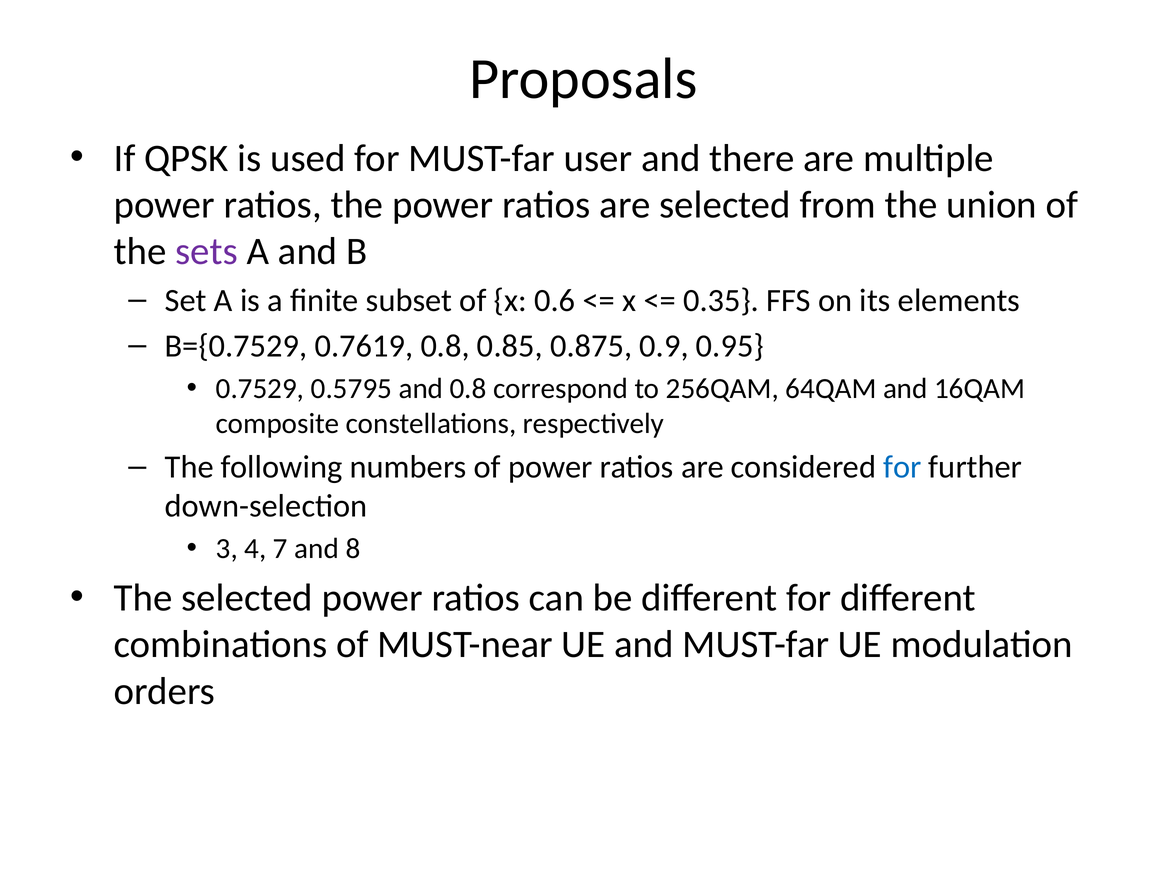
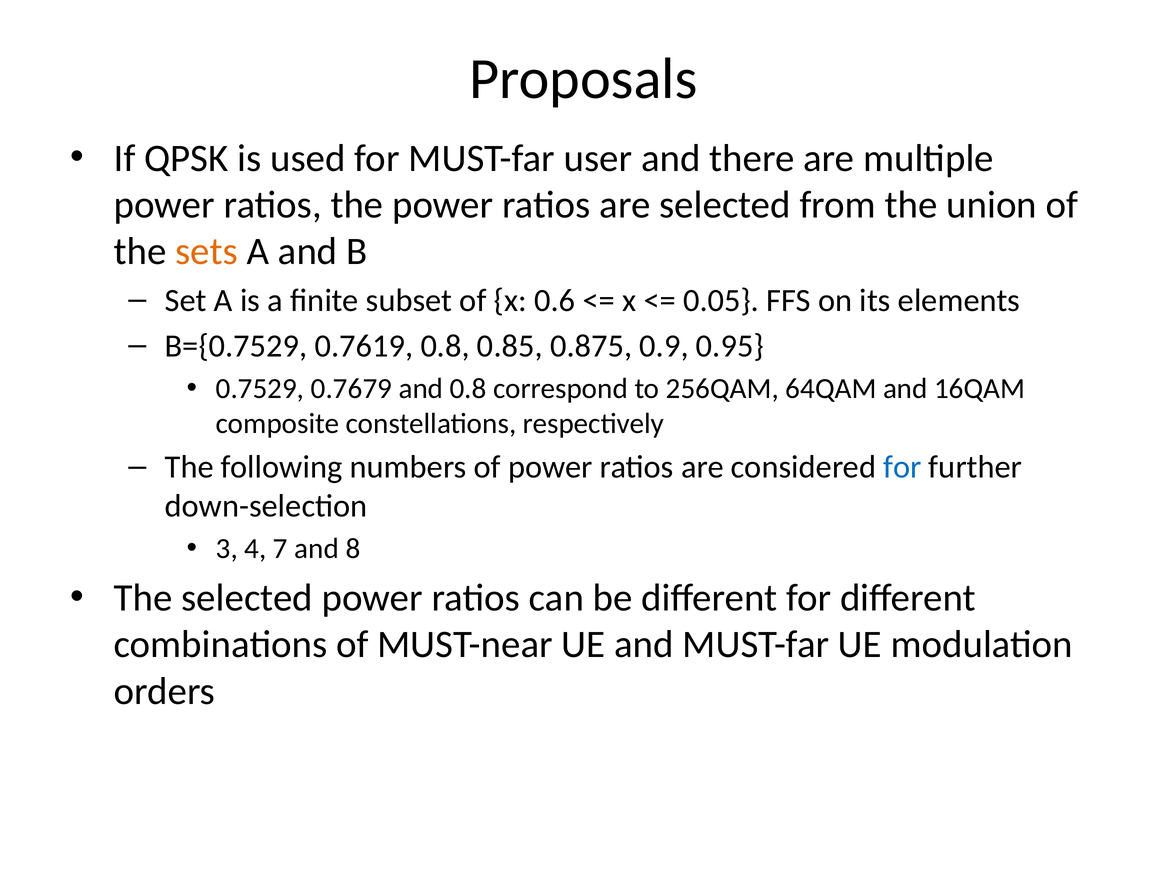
sets colour: purple -> orange (207, 252)
0.35: 0.35 -> 0.05 (721, 301)
0.5795: 0.5795 -> 0.7679 (351, 389)
